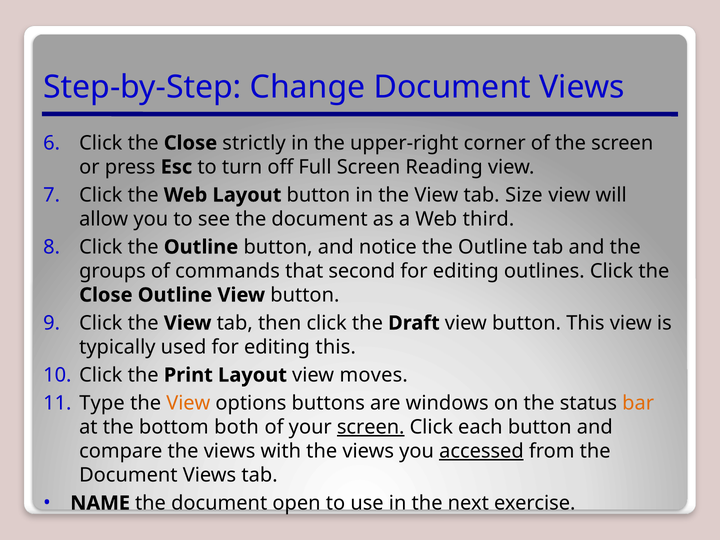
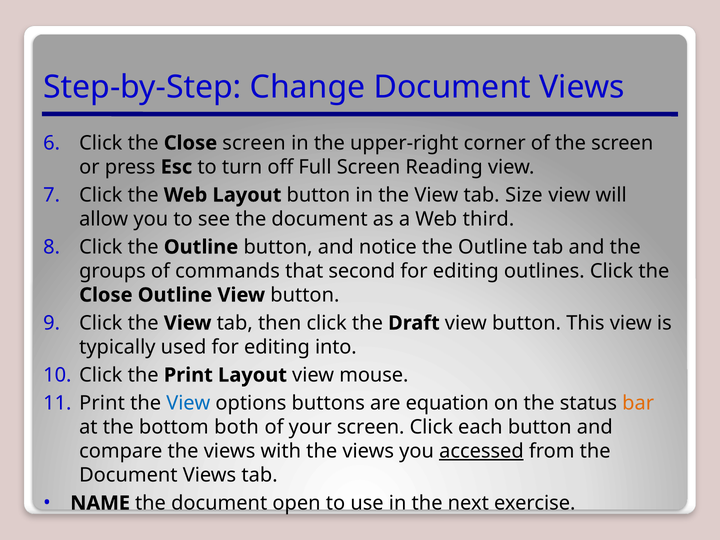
Close strictly: strictly -> screen (254, 143)
editing this: this -> into (336, 347)
moves: moves -> mouse (374, 375)
Type: Type -> Print (102, 403)
View colour: orange -> blue (188, 403)
windows: windows -> equation (447, 403)
screen underline: present -> none (371, 427)
